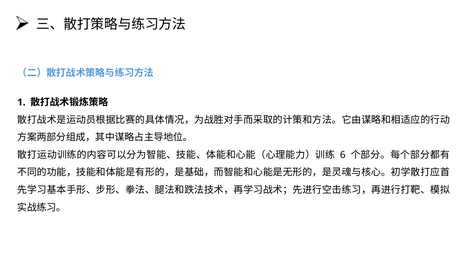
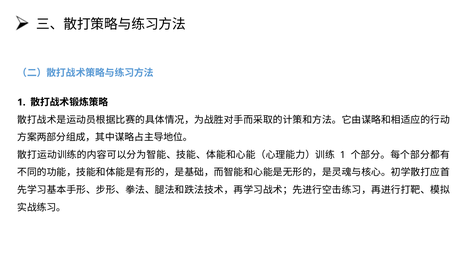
6: 6 -> 1 (343, 155)
